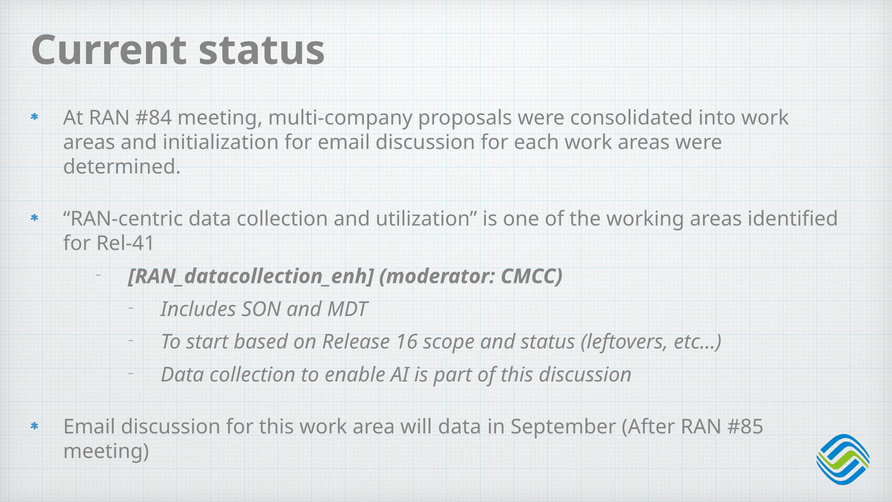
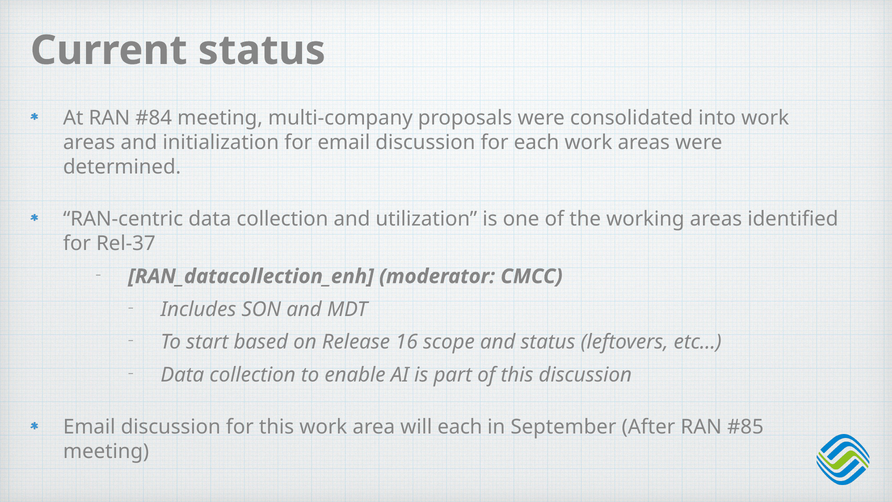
Rel-41: Rel-41 -> Rel-37 (126, 243)
will data: data -> each (460, 427)
